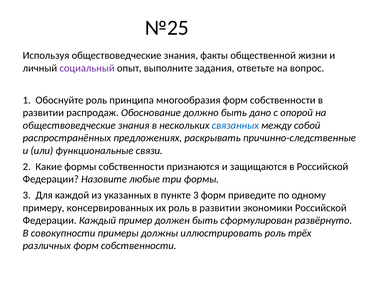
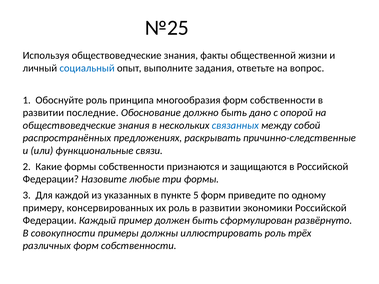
социальный colour: purple -> blue (87, 68)
распродаж: распродаж -> последние (92, 113)
пункте 3: 3 -> 5 (196, 195)
